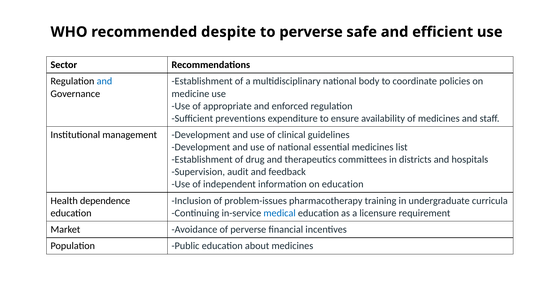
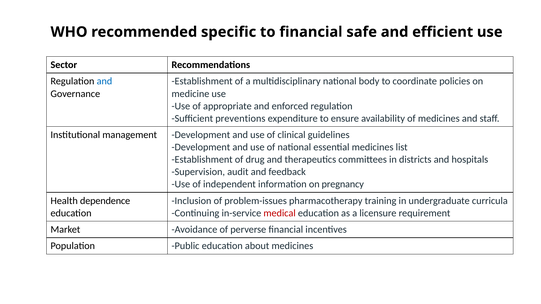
despite: despite -> specific (229, 32)
to perverse: perverse -> financial (311, 32)
on education: education -> pregnancy (343, 184)
medical colour: blue -> red (280, 213)
